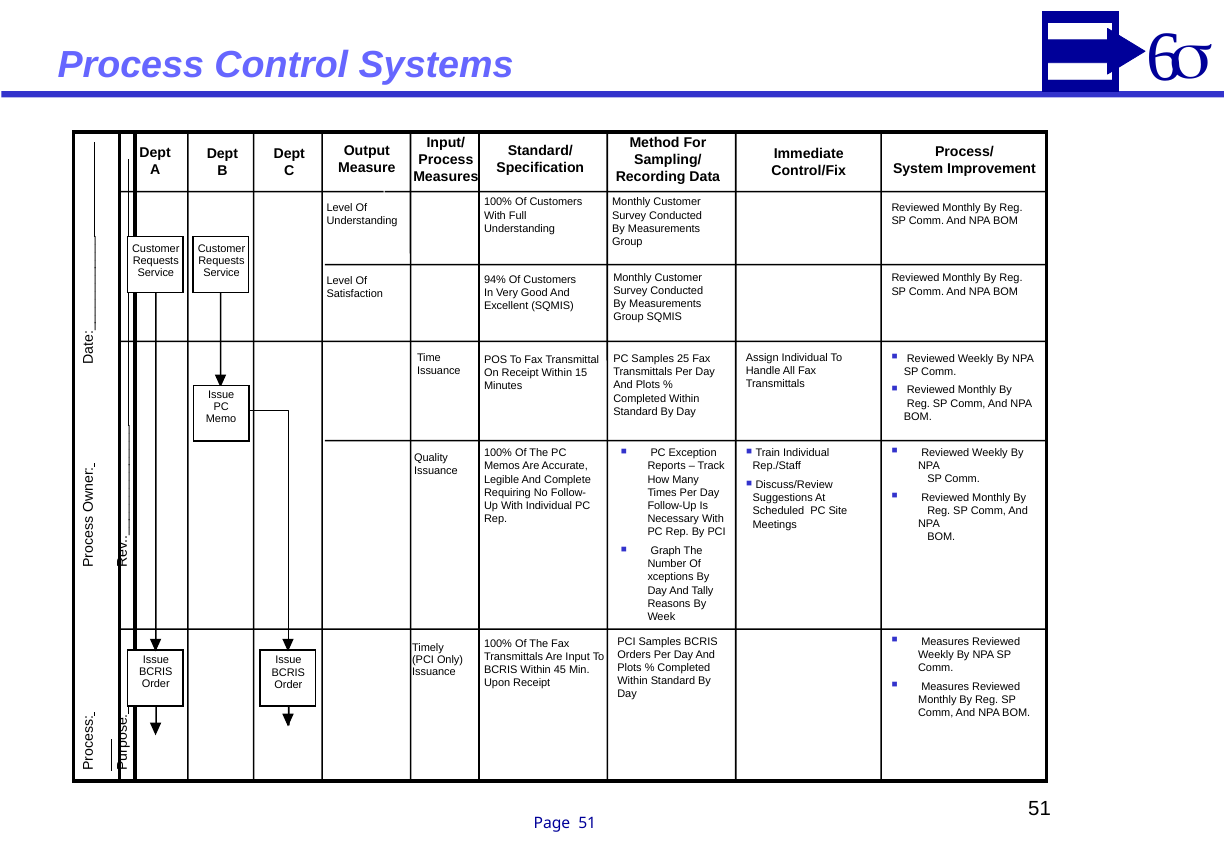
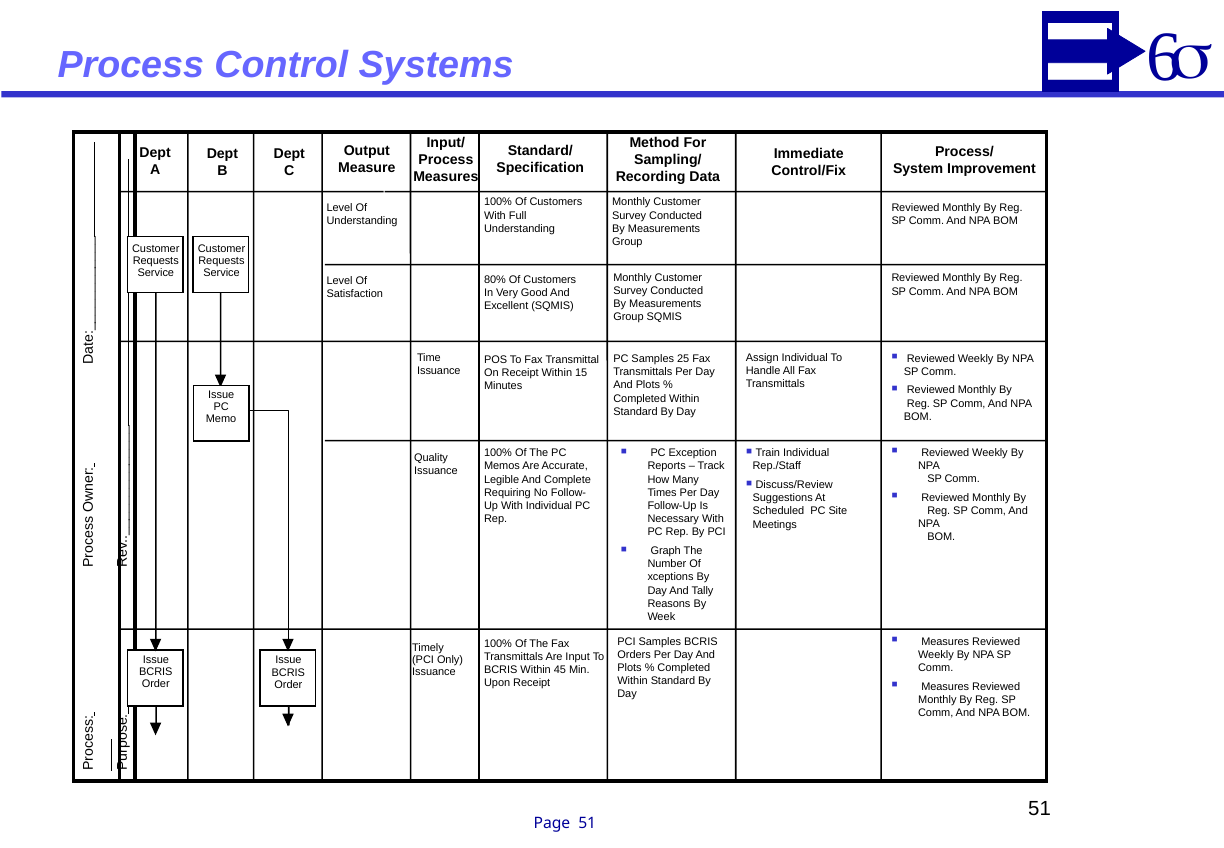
94%: 94% -> 80% (495, 279)
